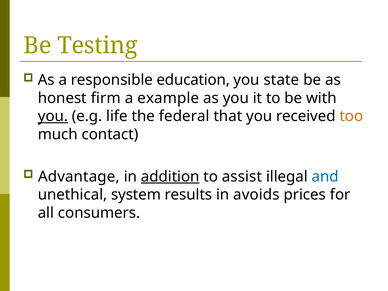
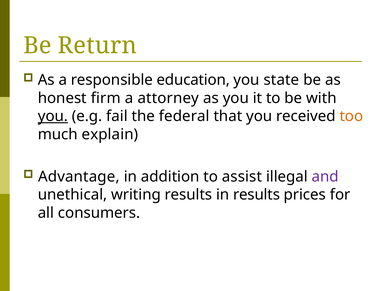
Testing: Testing -> Return (97, 46)
example: example -> attorney (168, 98)
life: life -> fail (117, 116)
contact: contact -> explain (110, 134)
addition underline: present -> none (170, 177)
and colour: blue -> purple (325, 177)
system: system -> writing (136, 195)
in avoids: avoids -> results (257, 195)
